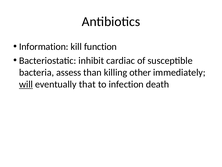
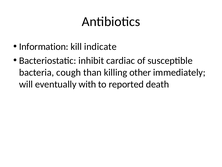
function: function -> indicate (100, 47)
assess: assess -> cough (69, 72)
will underline: present -> none (26, 84)
that: that -> with (87, 84)
infection: infection -> reported (126, 84)
